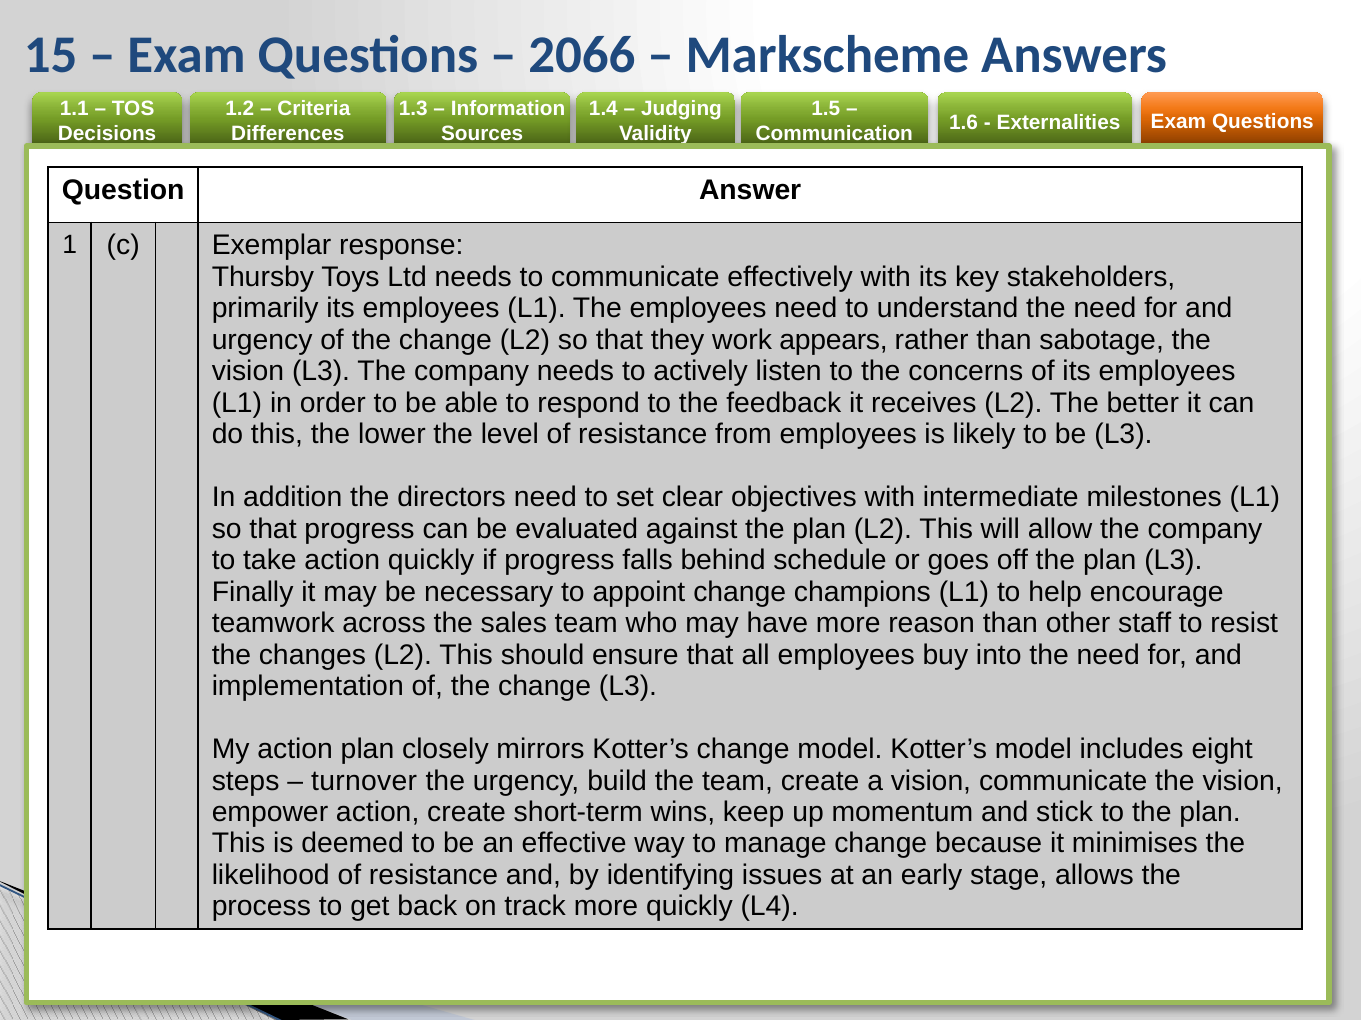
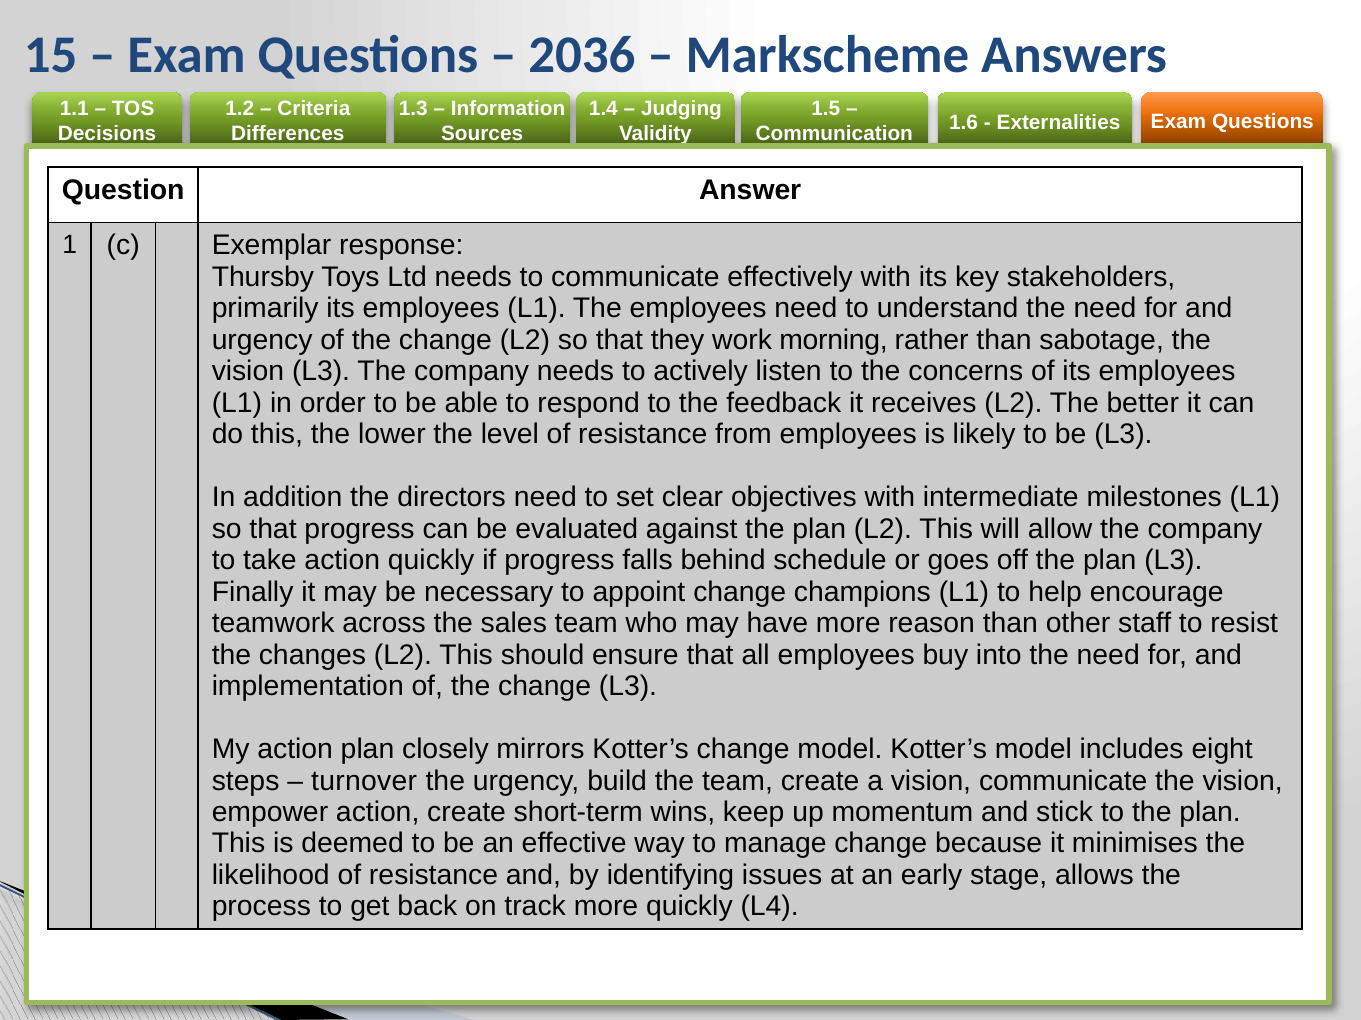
2066: 2066 -> 2036 (582, 55)
appears: appears -> morning (834, 340)
